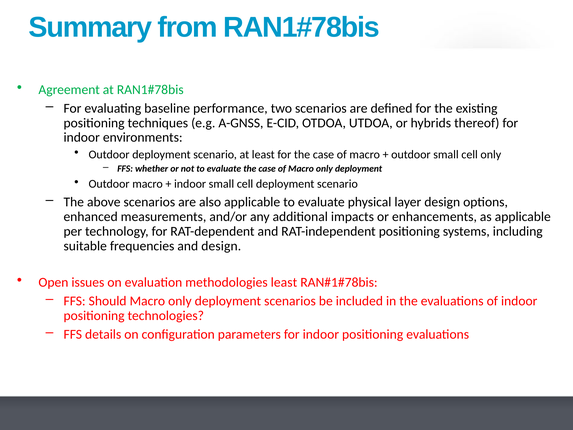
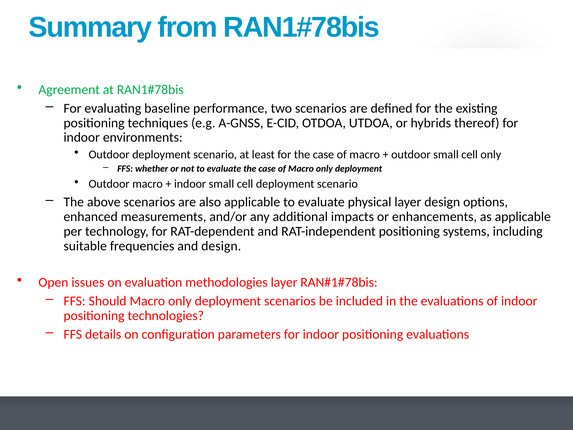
methodologies least: least -> layer (284, 282)
